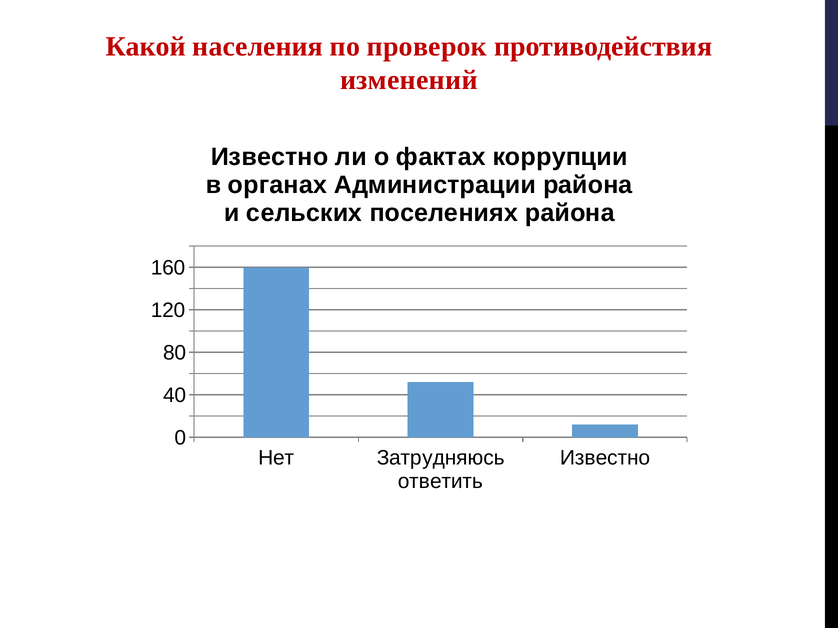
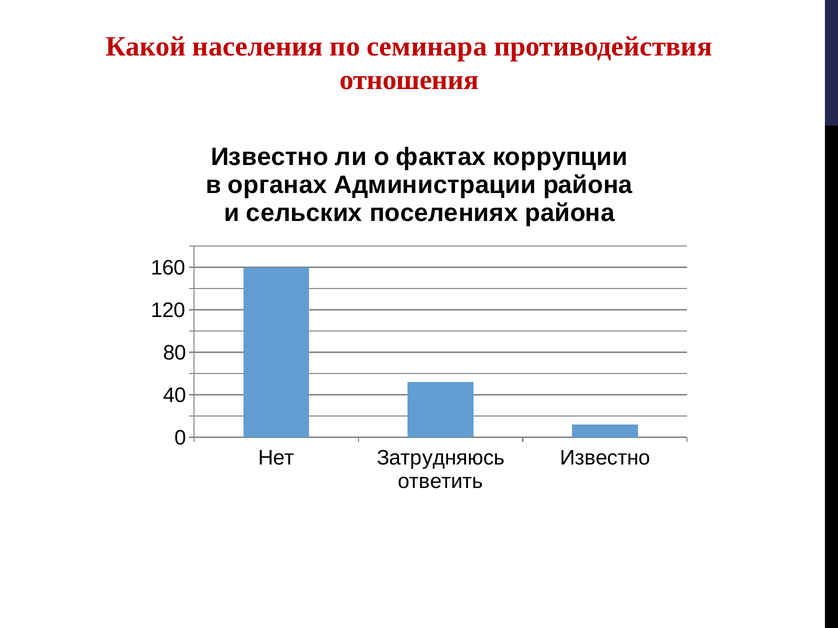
проверок: проверок -> семинара (427, 47)
изменений: изменений -> отношения (409, 80)
